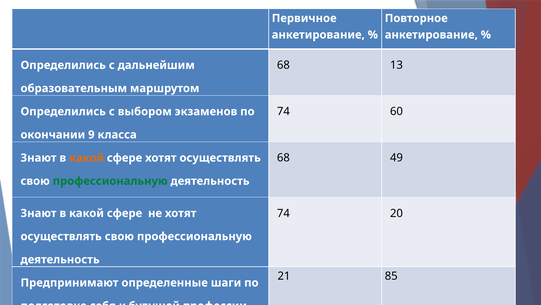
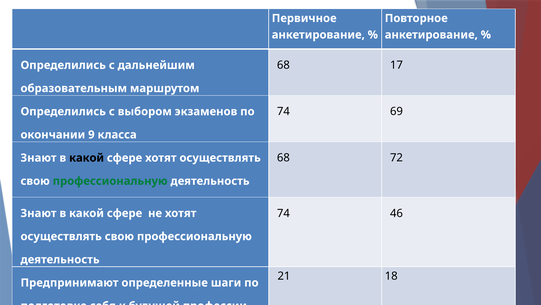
13: 13 -> 17 (396, 65)
60: 60 -> 69 (396, 111)
49: 49 -> 72 (396, 158)
какой colour: orange -> black (87, 158)
20: 20 -> 46 (396, 213)
85: 85 -> 18 (391, 276)
